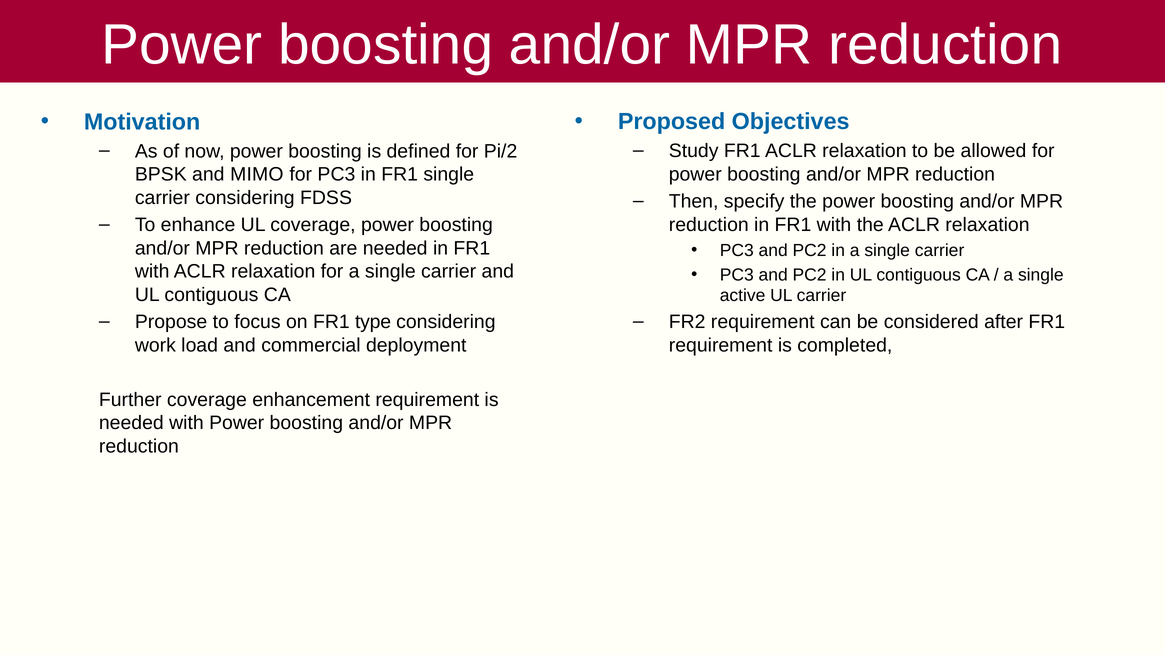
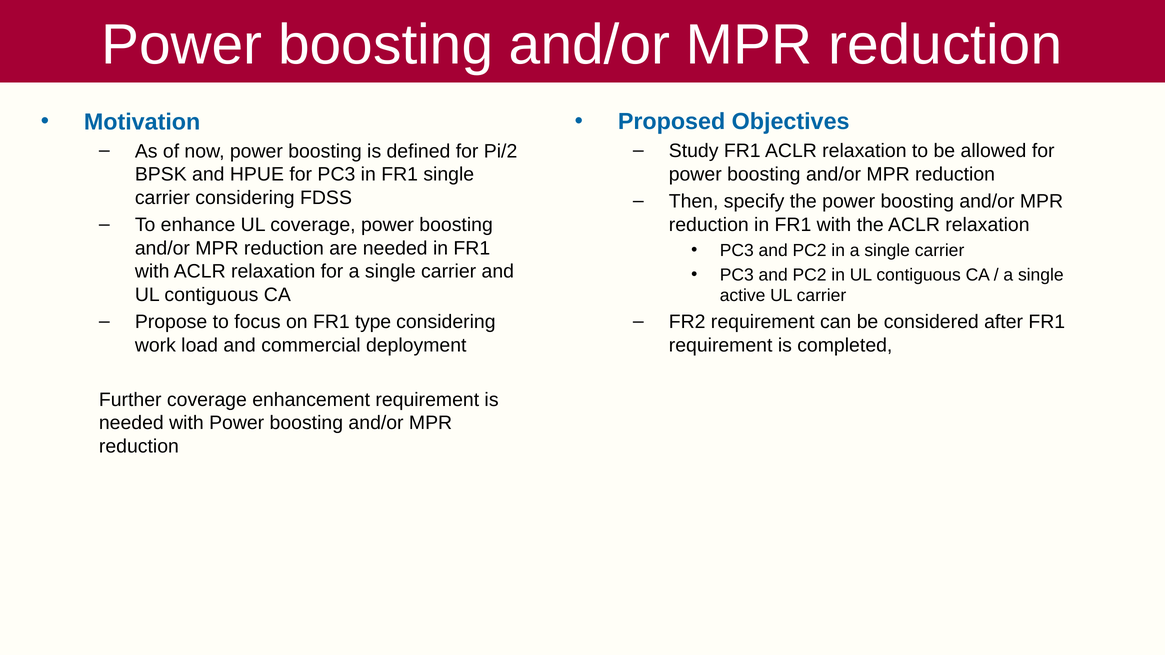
MIMO: MIMO -> HPUE (257, 175)
